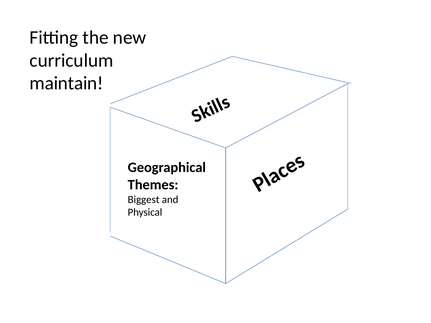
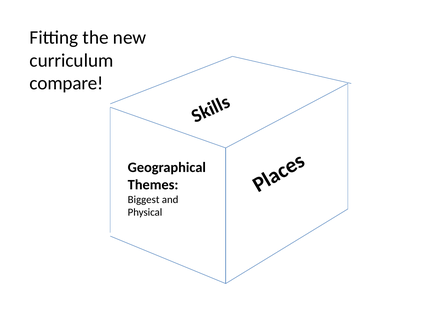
maintain: maintain -> compare (67, 83)
